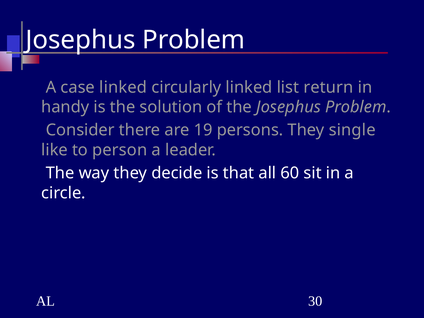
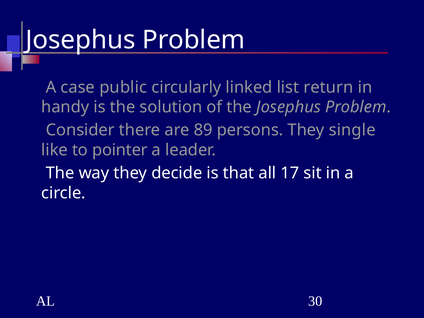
case linked: linked -> public (123, 87)
19: 19 -> 89 (203, 130)
person: person -> pointer (120, 150)
60: 60 -> 17 (290, 173)
